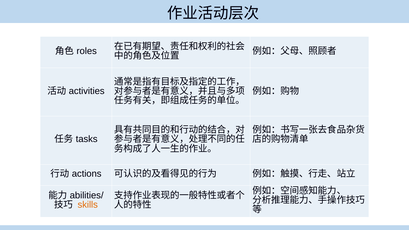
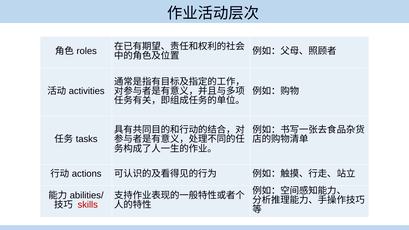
skills colour: orange -> red (88, 205)
